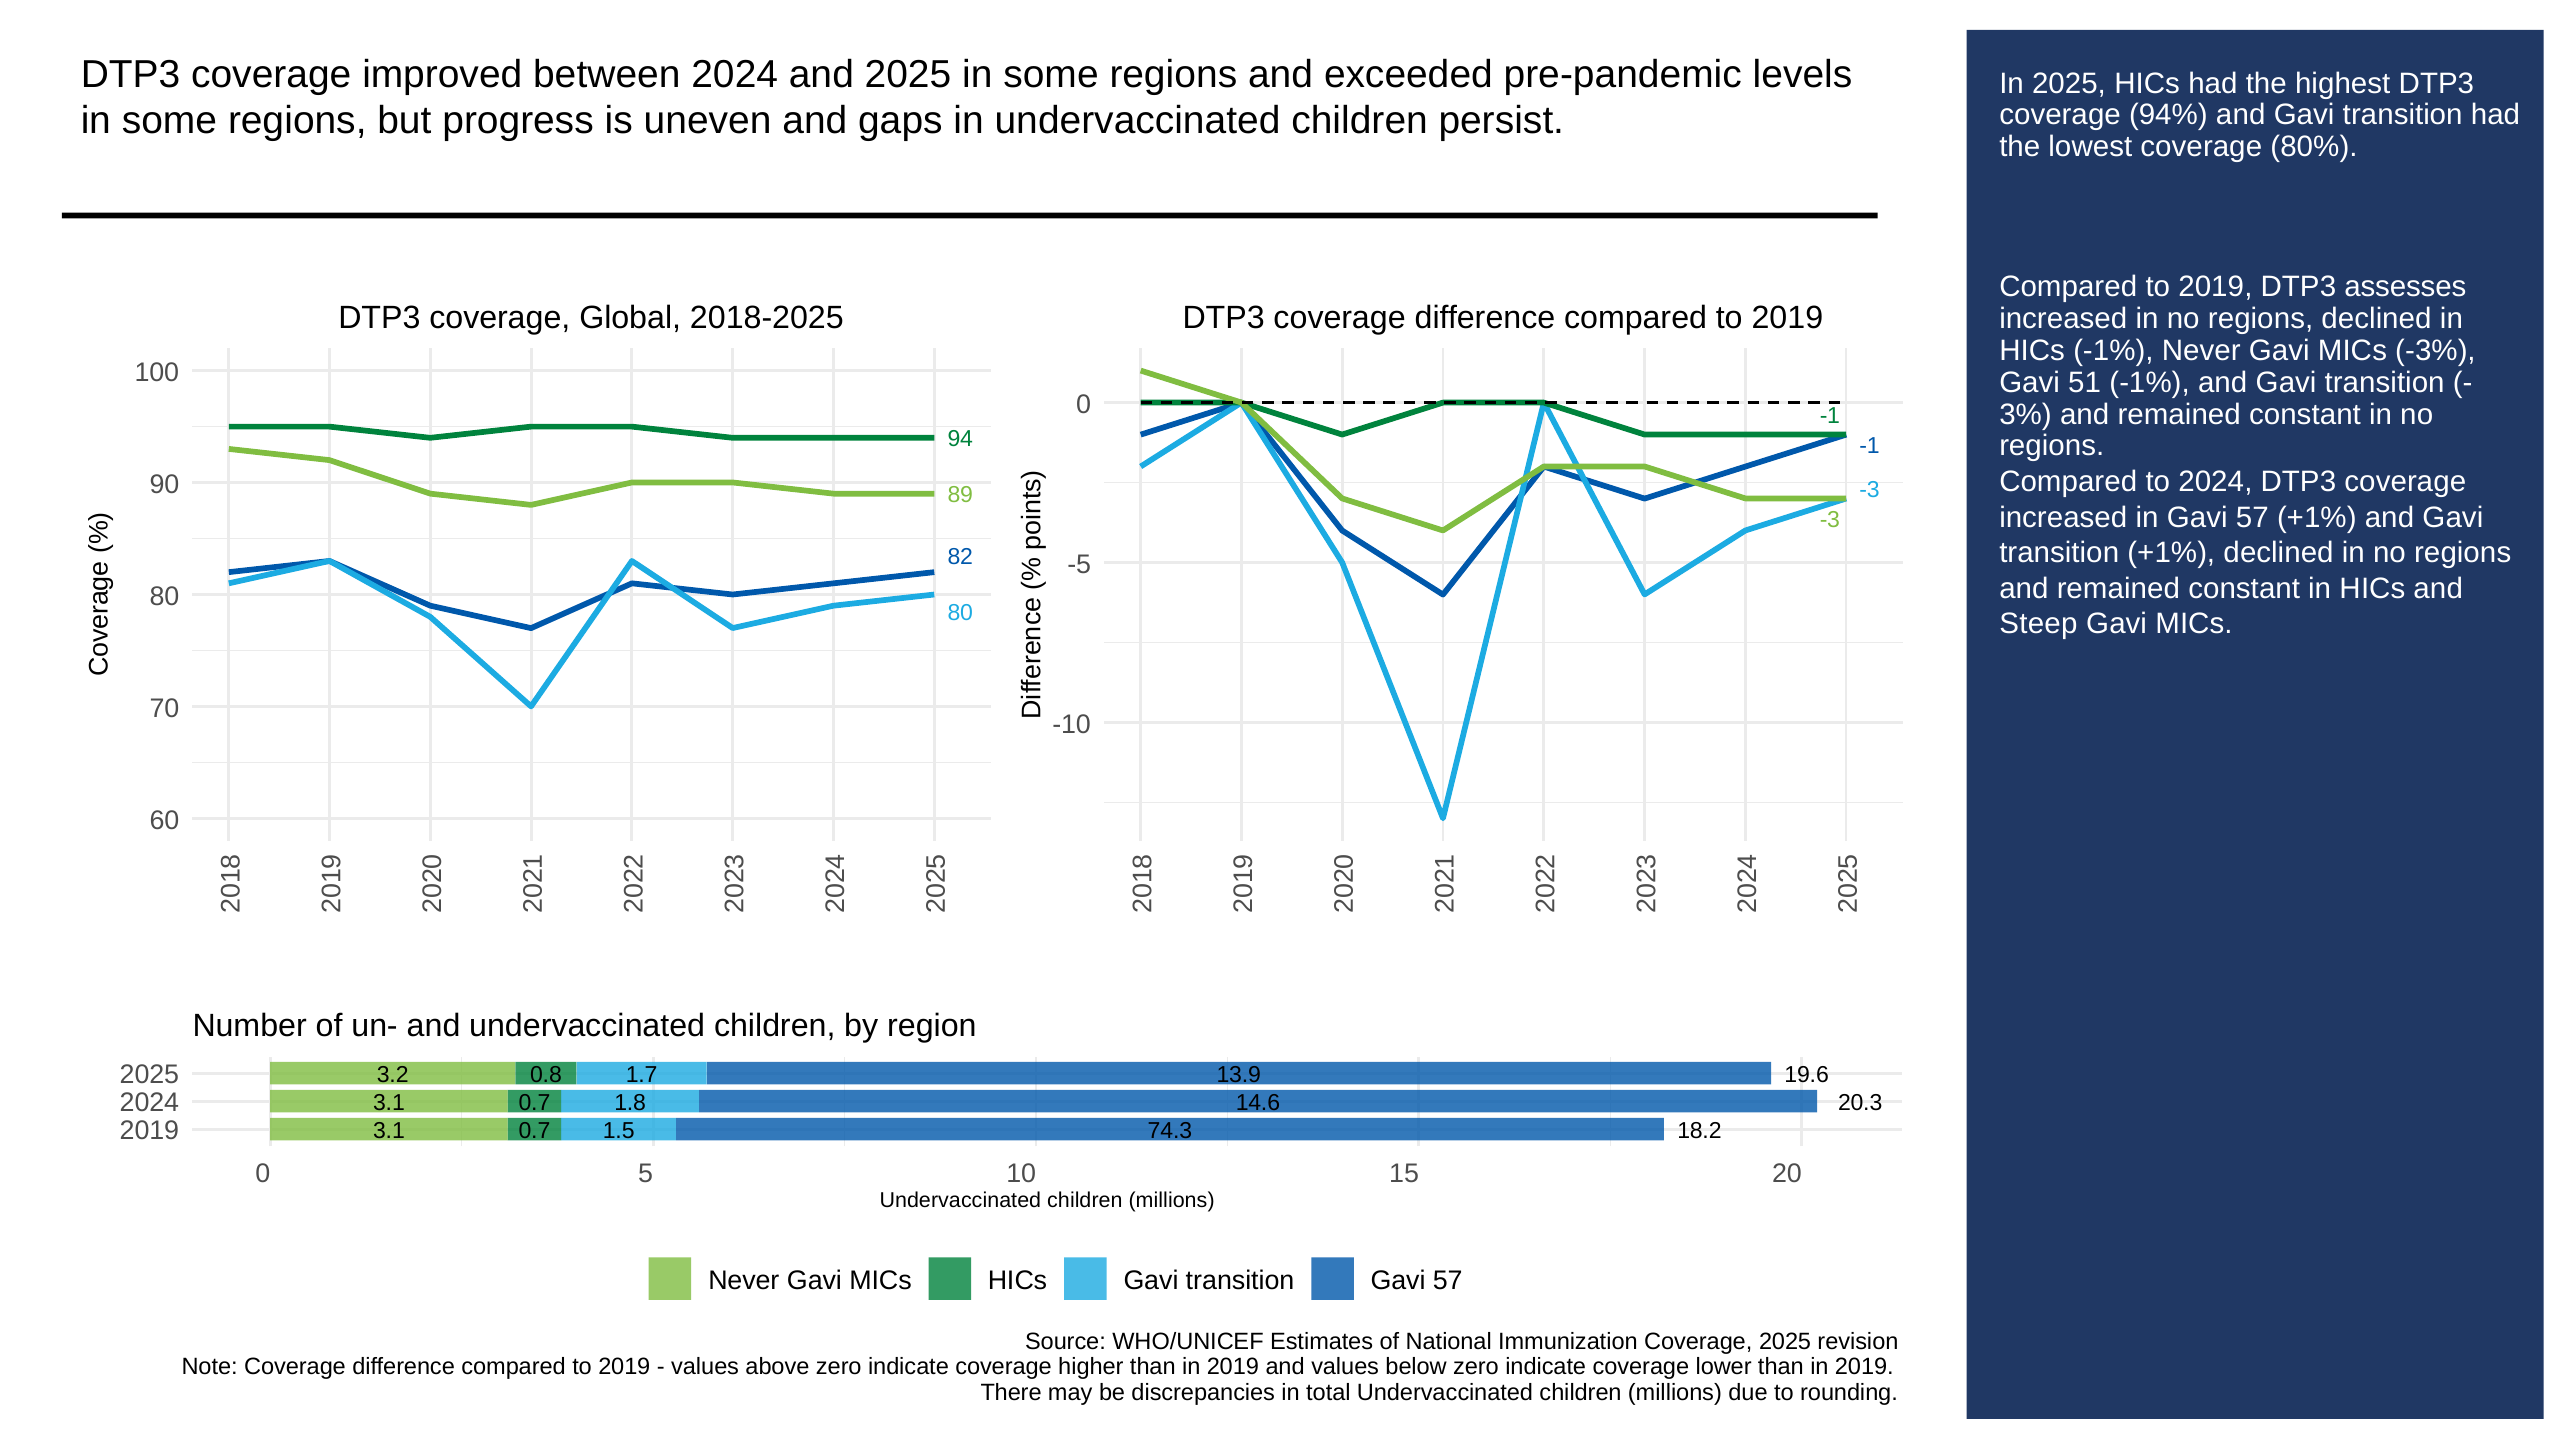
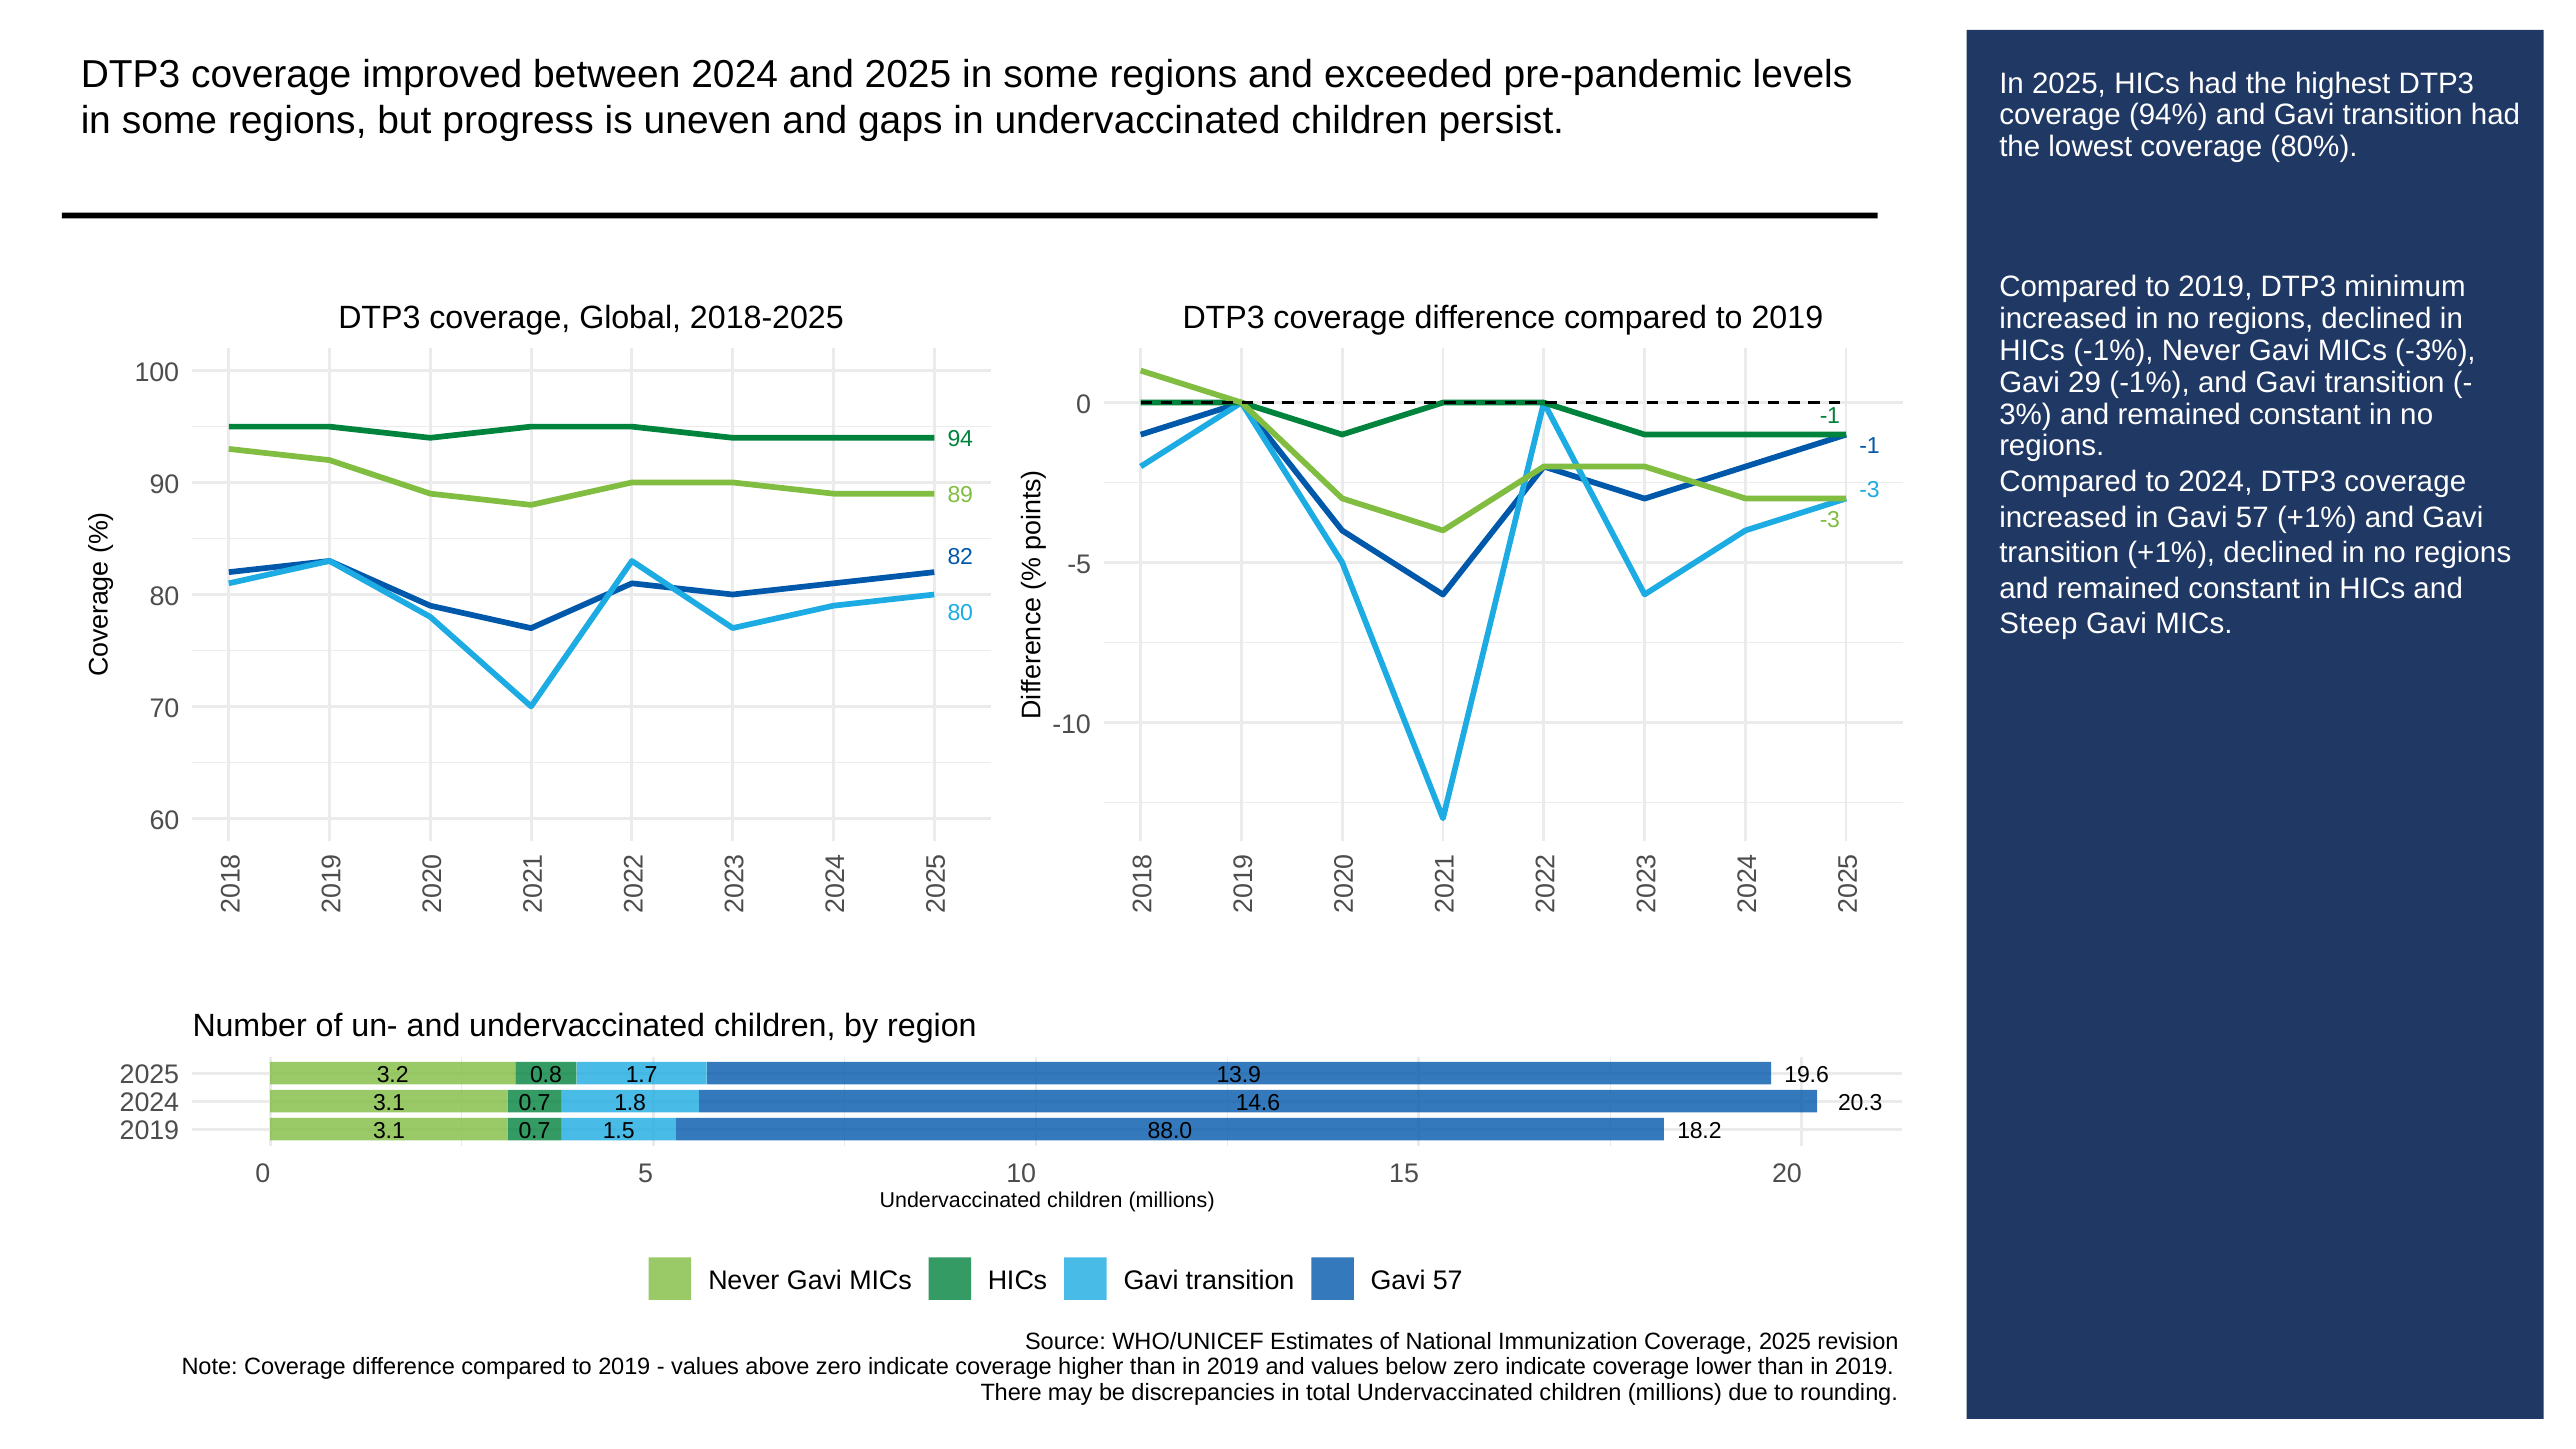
assesses: assesses -> minimum (2405, 287)
51: 51 -> 29 (2085, 382)
74.3: 74.3 -> 88.0 (1170, 1131)
